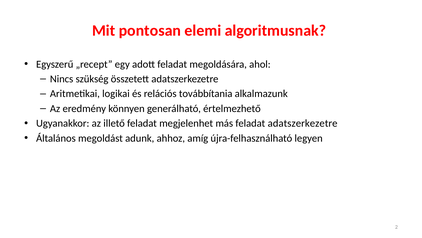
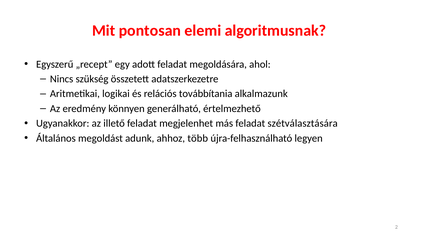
feladat adatszerkezetre: adatszerkezetre -> szétválasztására (303, 123)
amíg: amíg -> több (198, 138)
